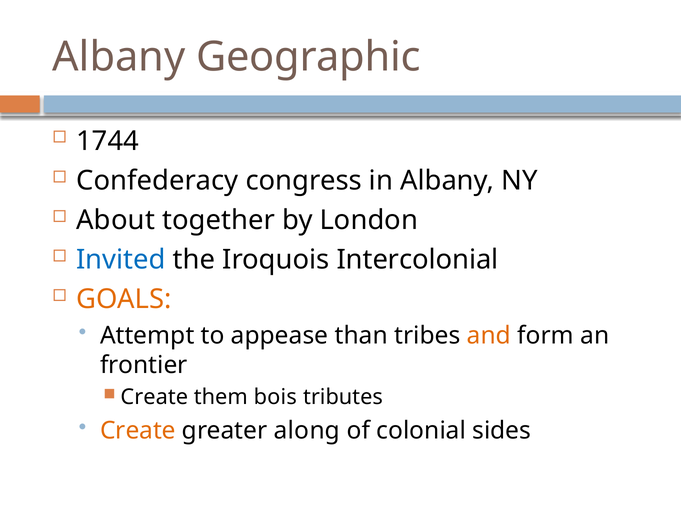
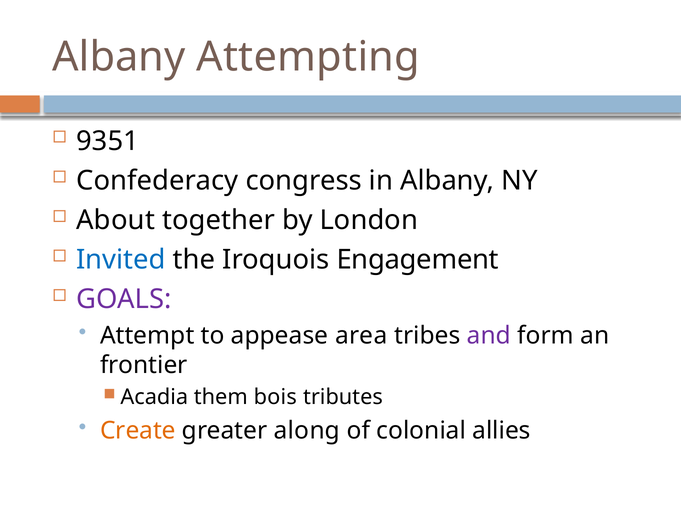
Geographic: Geographic -> Attempting (308, 57)
1744: 1744 -> 9351 (108, 141)
Intercolonial: Intercolonial -> Engagement (418, 260)
GOALS colour: orange -> purple (124, 299)
than: than -> area (361, 335)
and colour: orange -> purple (489, 335)
Create: Create -> Acadia (154, 397)
sides: sides -> allies (502, 430)
